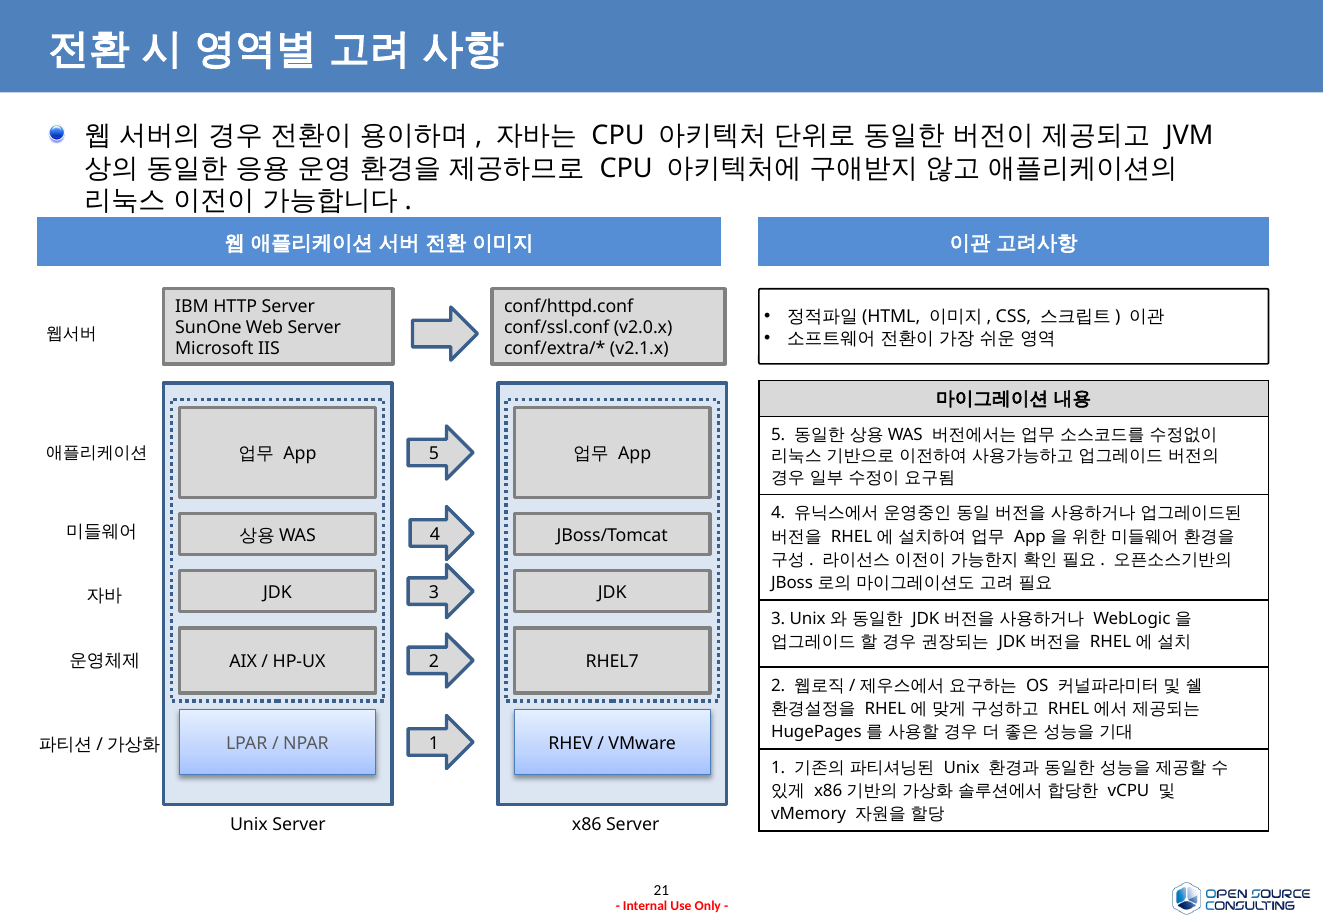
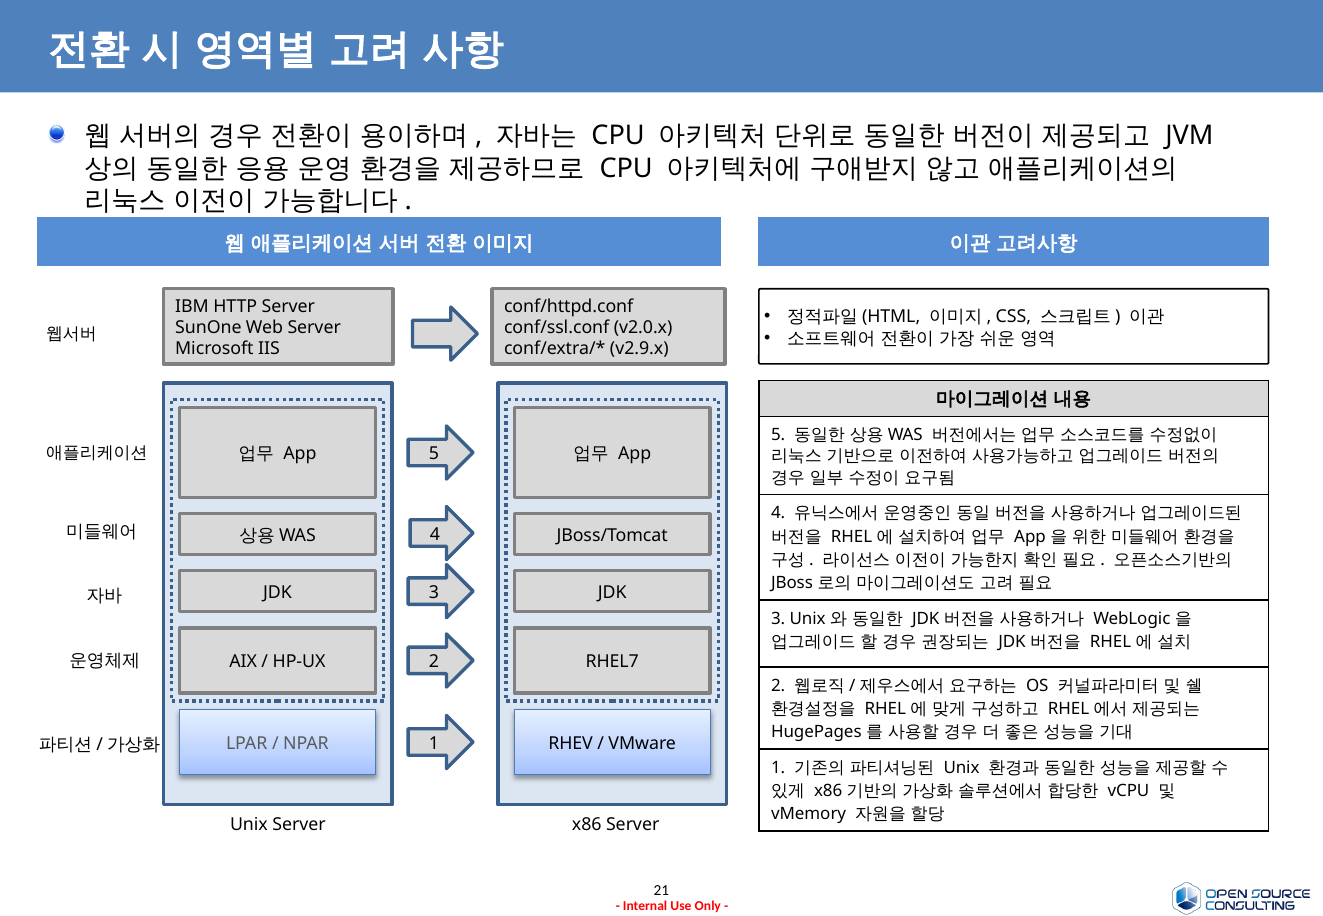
v2.1.x: v2.1.x -> v2.9.x (639, 349)
